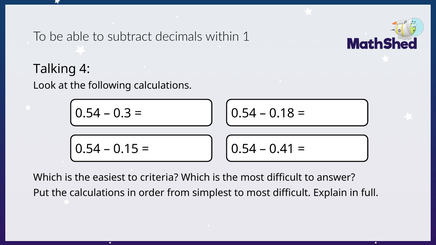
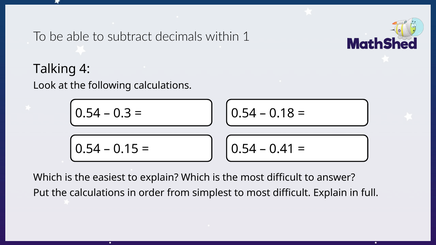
to criteria: criteria -> explain (159, 178)
